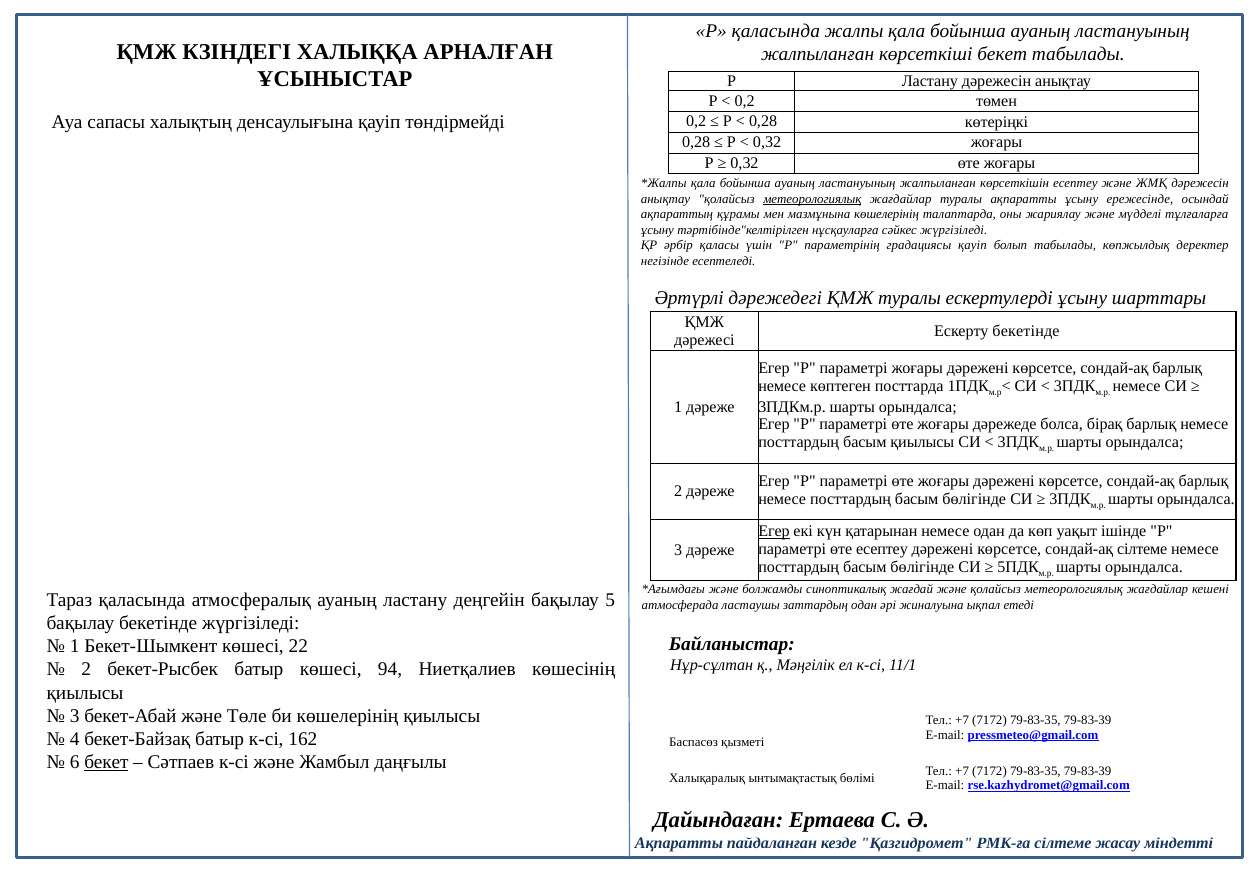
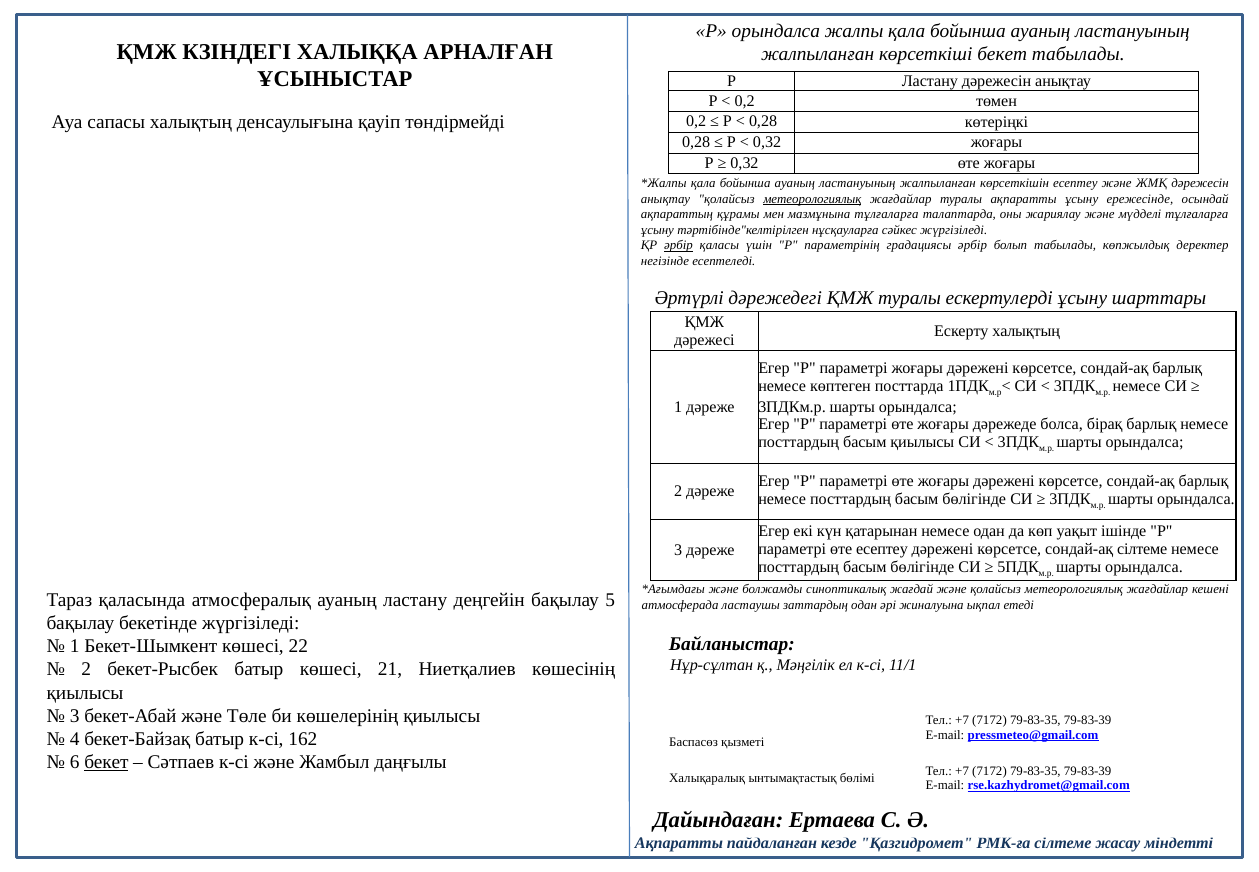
Р қаласында: қаласында -> орындалса (776, 31)
мазмұнына көшелерінің: көшелерінің -> тұлғаларға (886, 215)
әрбір underline: none -> present (679, 245)
градациясы қауіп: қауіп -> әрбір (973, 245)
Ескерту бекетінде: бекетінде -> халықтың (1026, 331)
Егер underline: present -> none (774, 531)
94: 94 -> 21 (390, 669)
